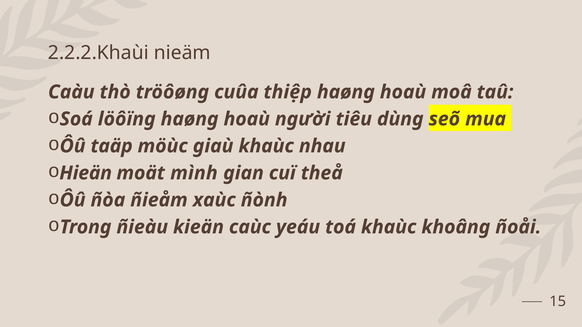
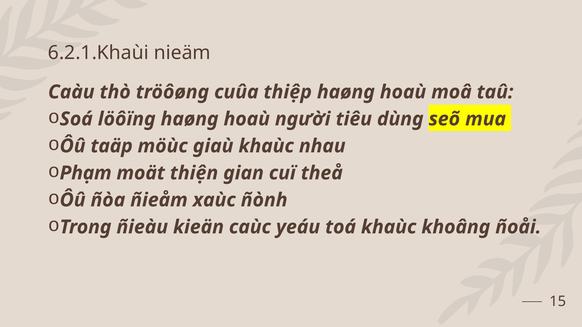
2.2.2.Khaùi: 2.2.2.Khaùi -> 6.2.1.Khaùi (98, 53)
Hieän: Hieän -> Phạm (86, 173)
mình: mình -> thiện (194, 173)
